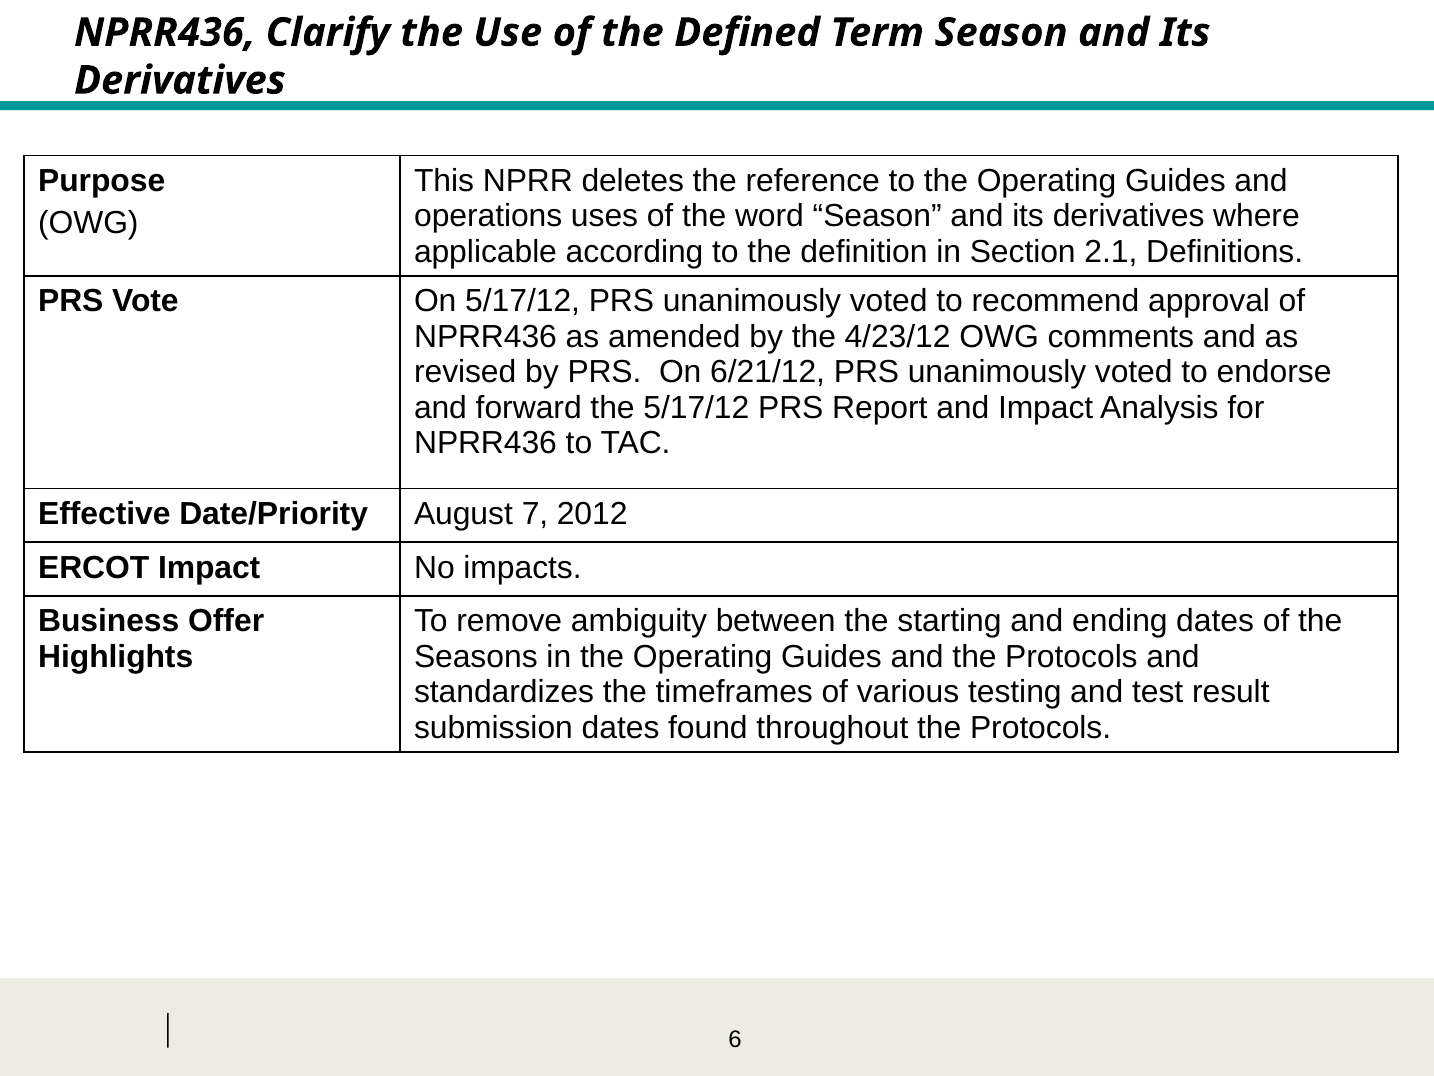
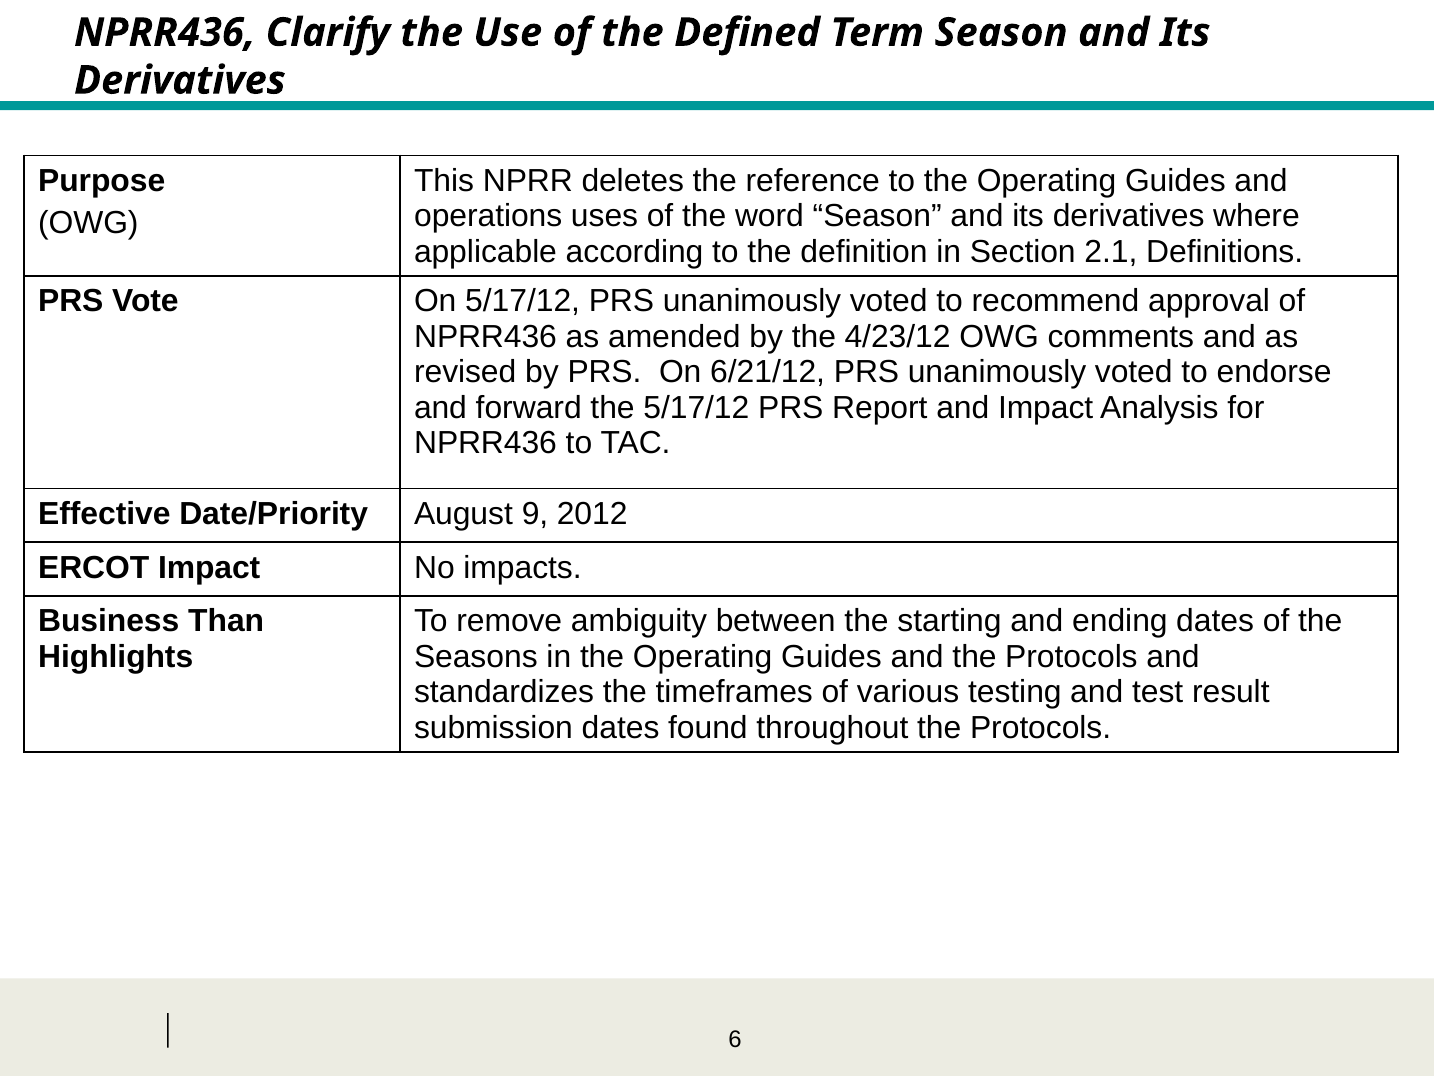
7: 7 -> 9 (535, 514)
Offer: Offer -> Than (226, 621)
